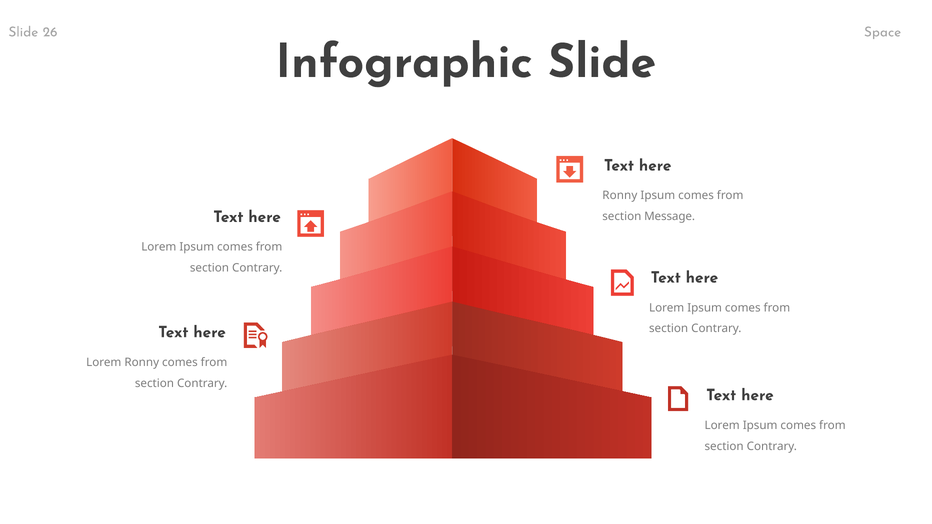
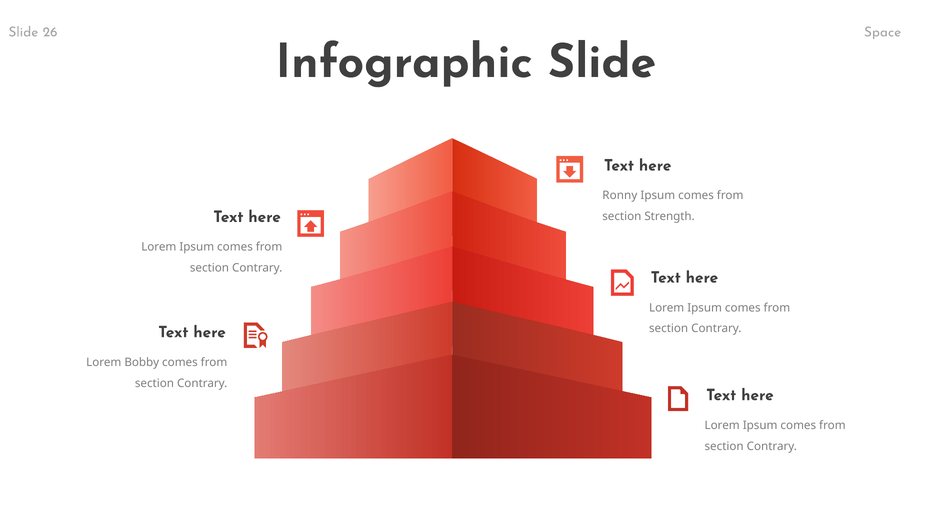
Message: Message -> Strength (670, 217)
Lorem Ronny: Ronny -> Bobby (142, 363)
